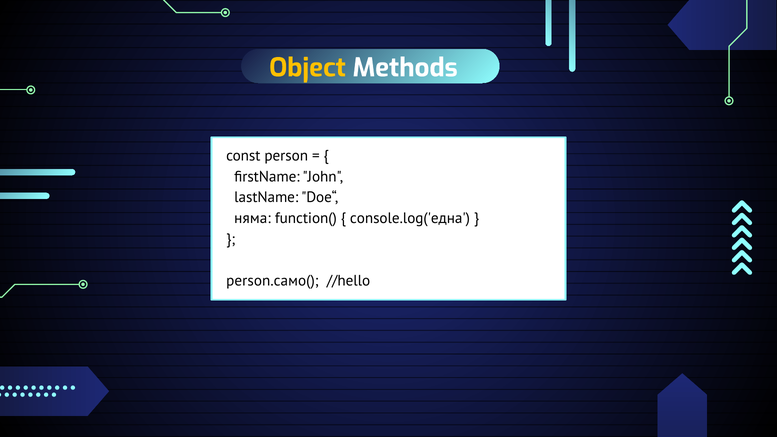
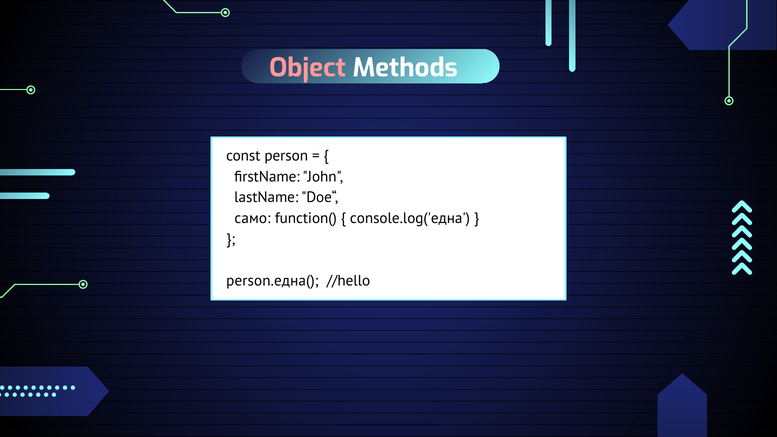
Object colour: yellow -> pink (307, 68)
няма: няма -> само (252, 218)
person.само(: person.само( -> person.една( (272, 281)
